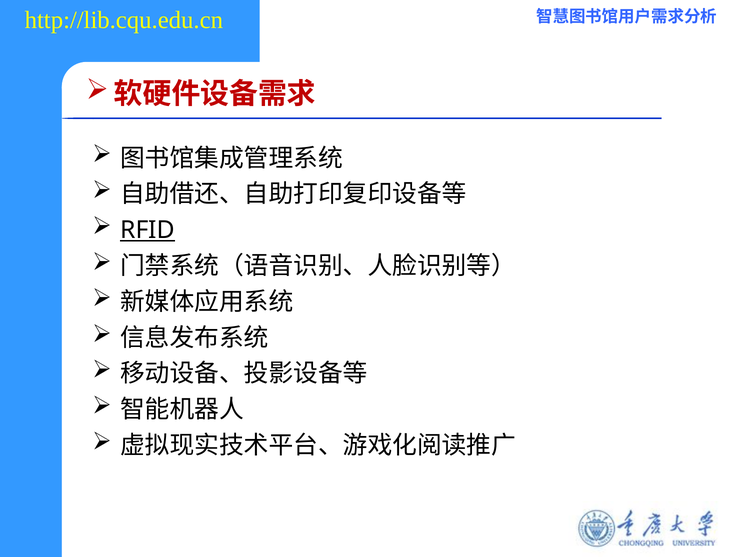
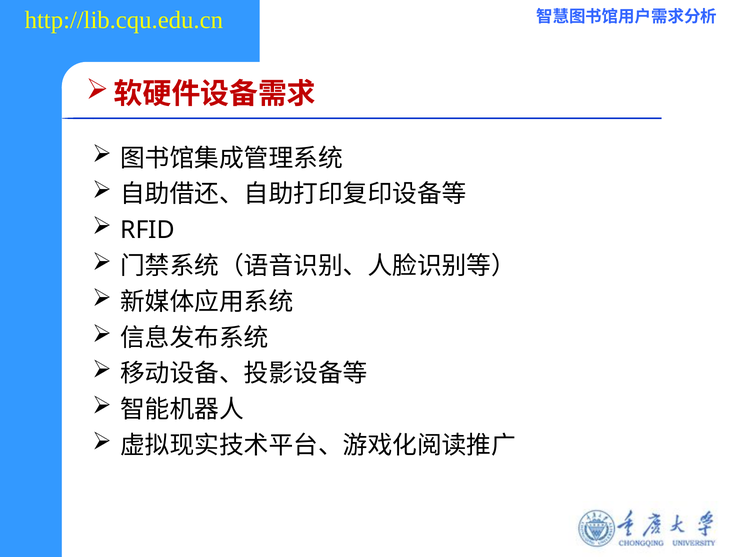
RFID underline: present -> none (148, 230)
